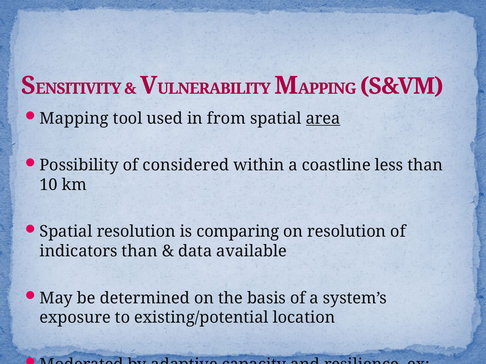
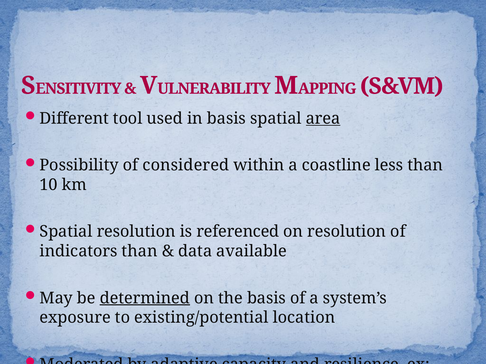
Mapping: Mapping -> Different (74, 119)
in from: from -> basis (226, 119)
comparing: comparing -> referenced (238, 232)
determined underline: none -> present (145, 298)
